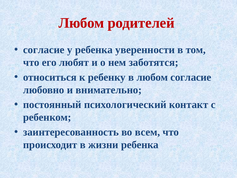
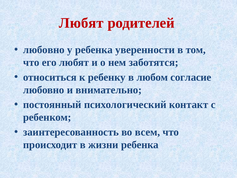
Любом: Любом -> Любят (81, 23)
согласие: согласие -> любовно (44, 50)
